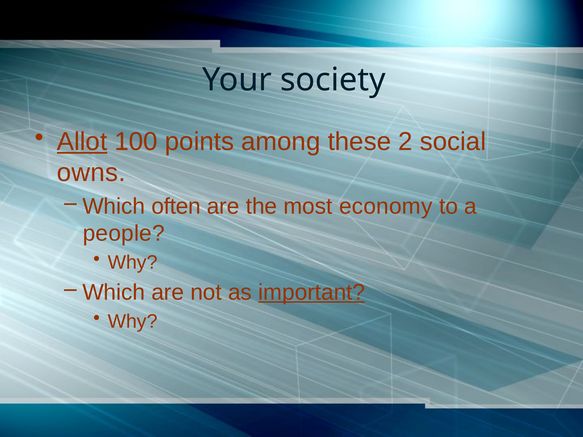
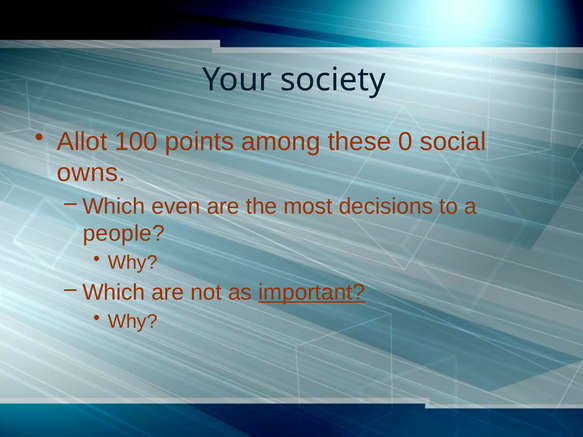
Allot underline: present -> none (82, 142)
2: 2 -> 0 (405, 142)
often: often -> even (176, 206)
economy: economy -> decisions (386, 206)
